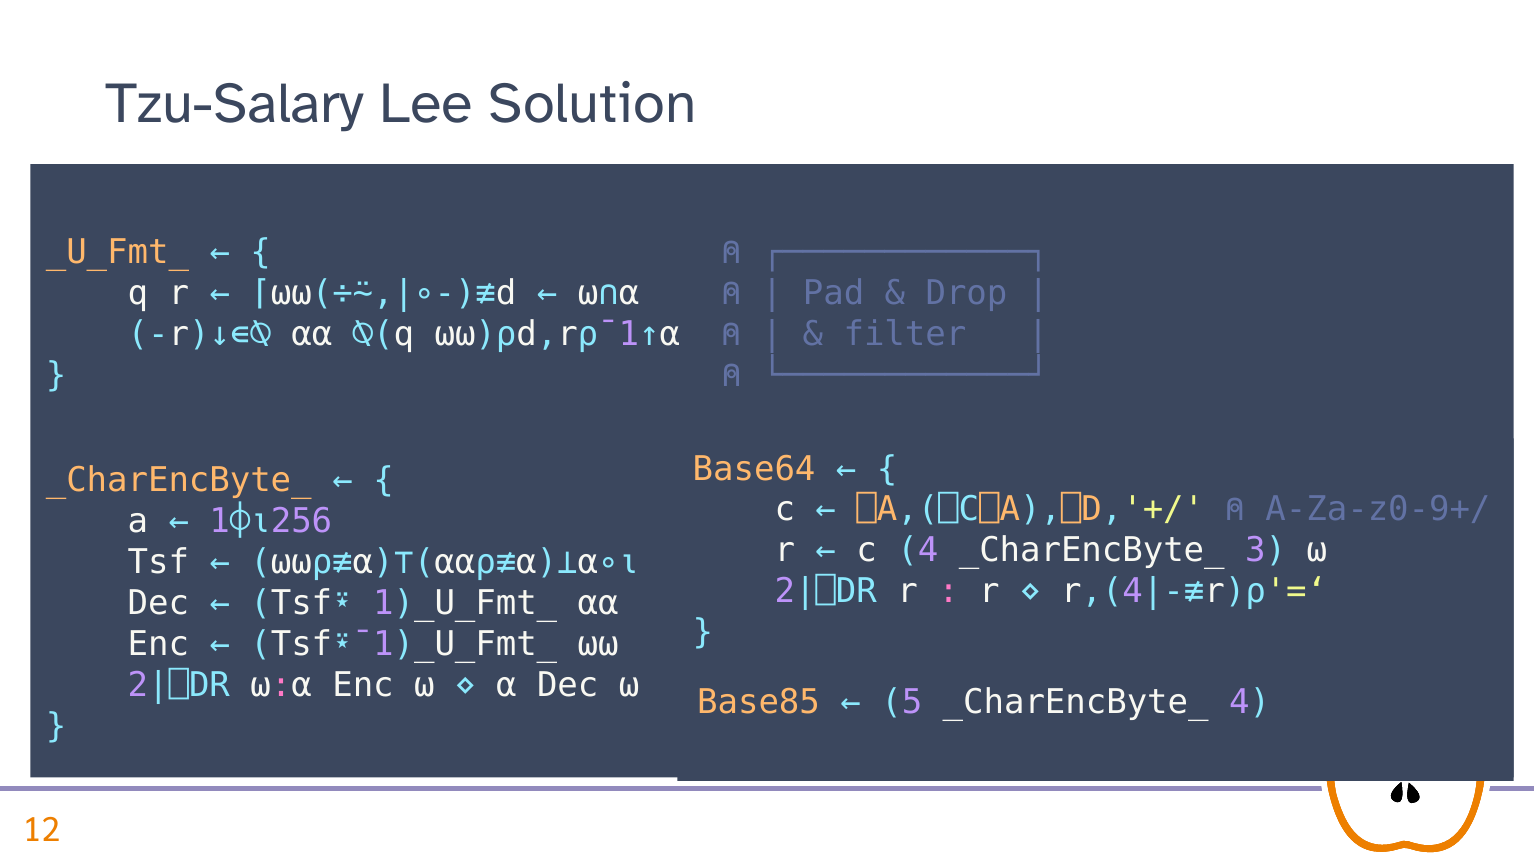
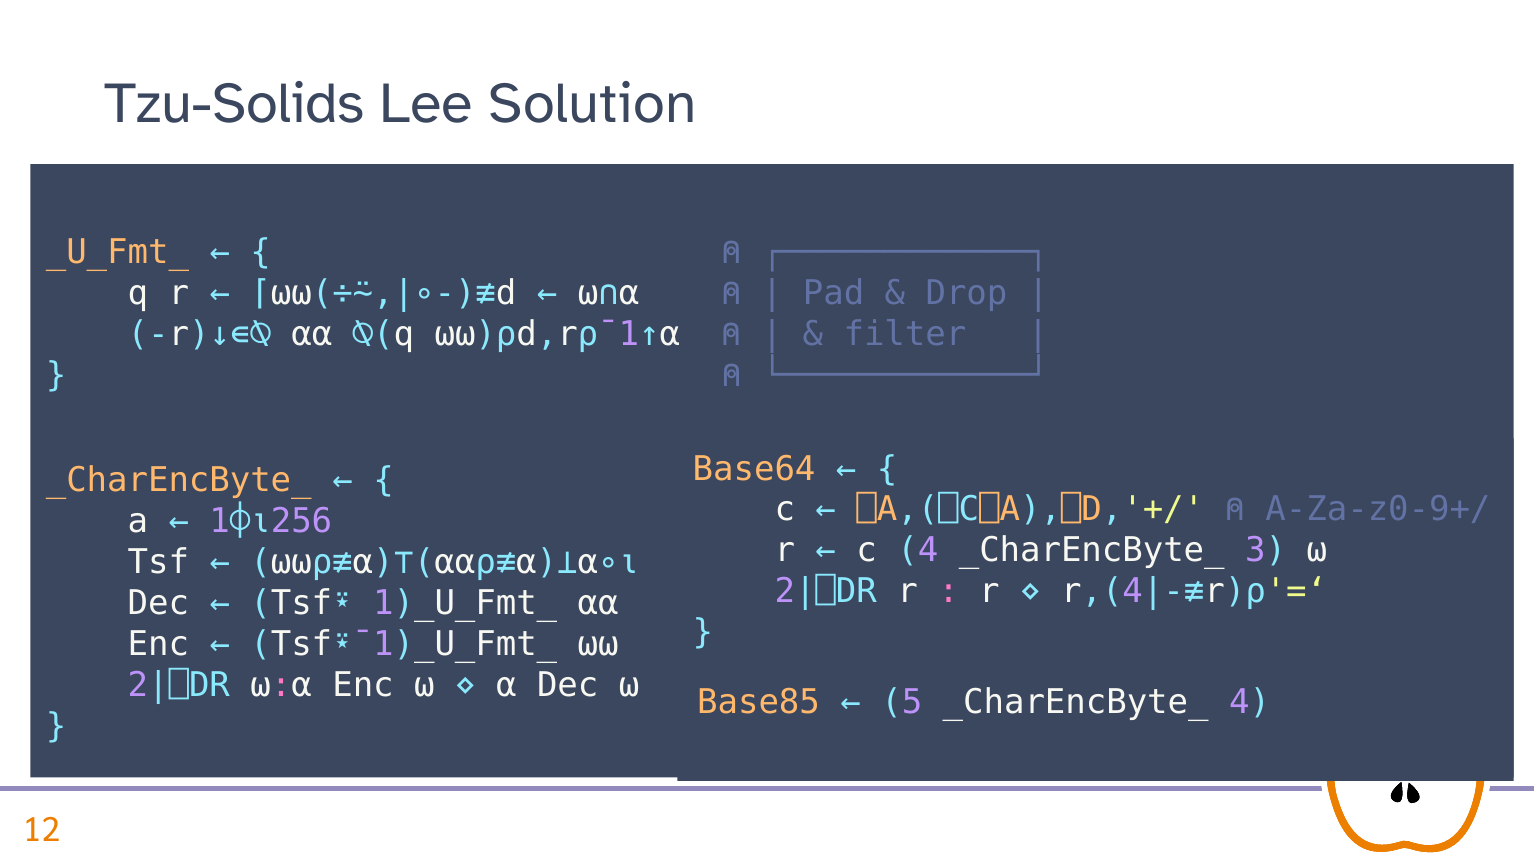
Tzu-Salary: Tzu-Salary -> Tzu-Solids (235, 104)
